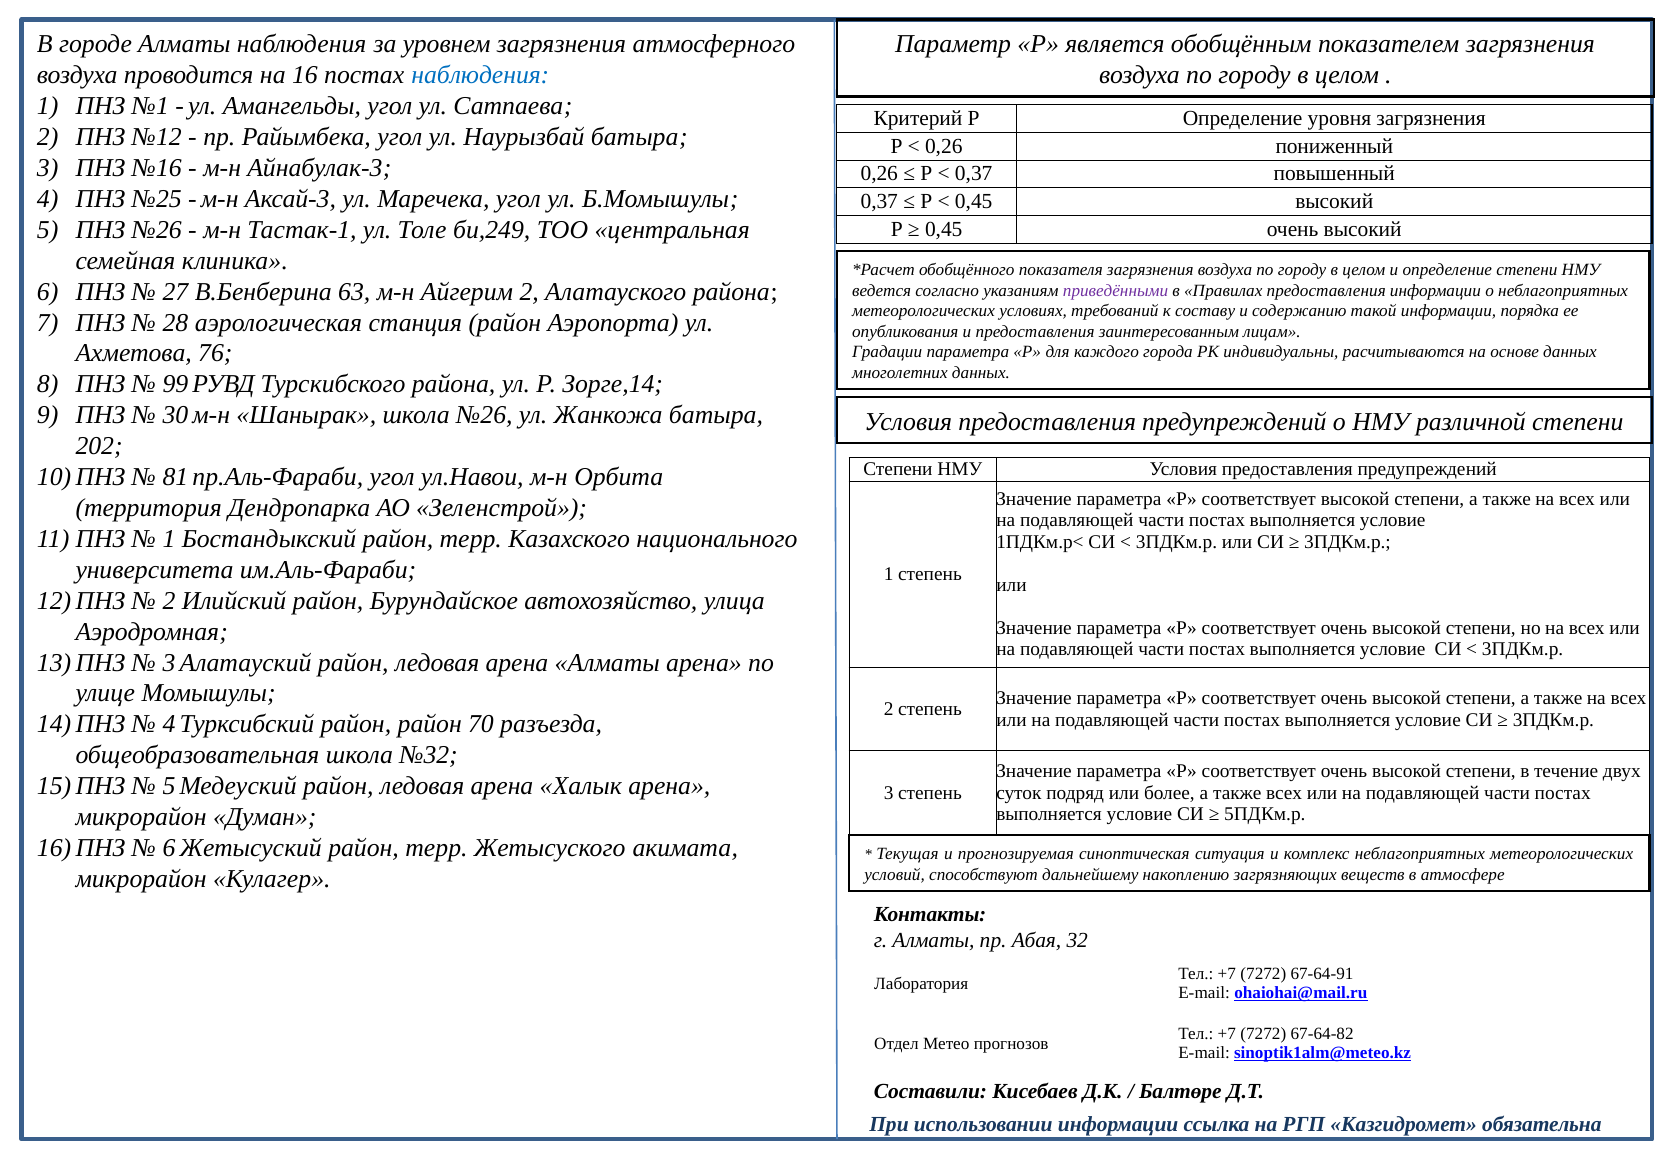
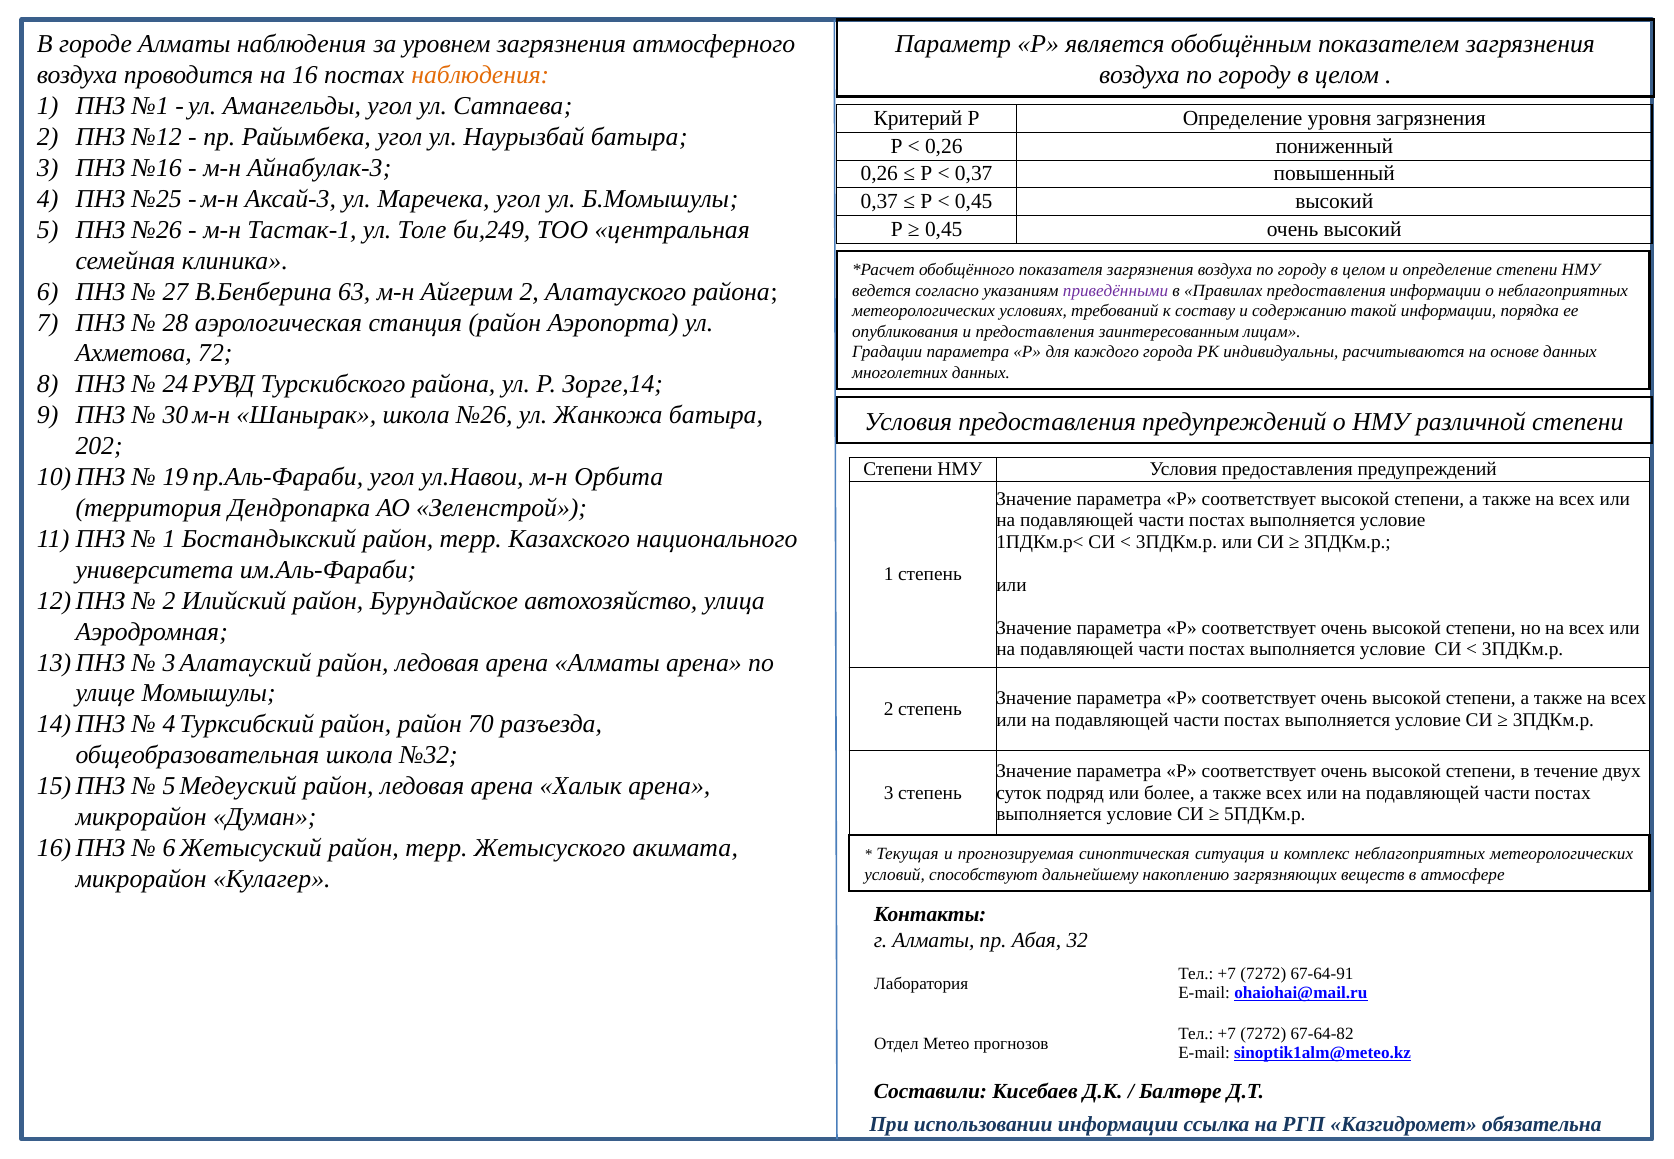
наблюдения colour: blue -> orange (480, 75)
76: 76 -> 72 (215, 353)
99: 99 -> 24 (175, 384)
81: 81 -> 19 (175, 477)
